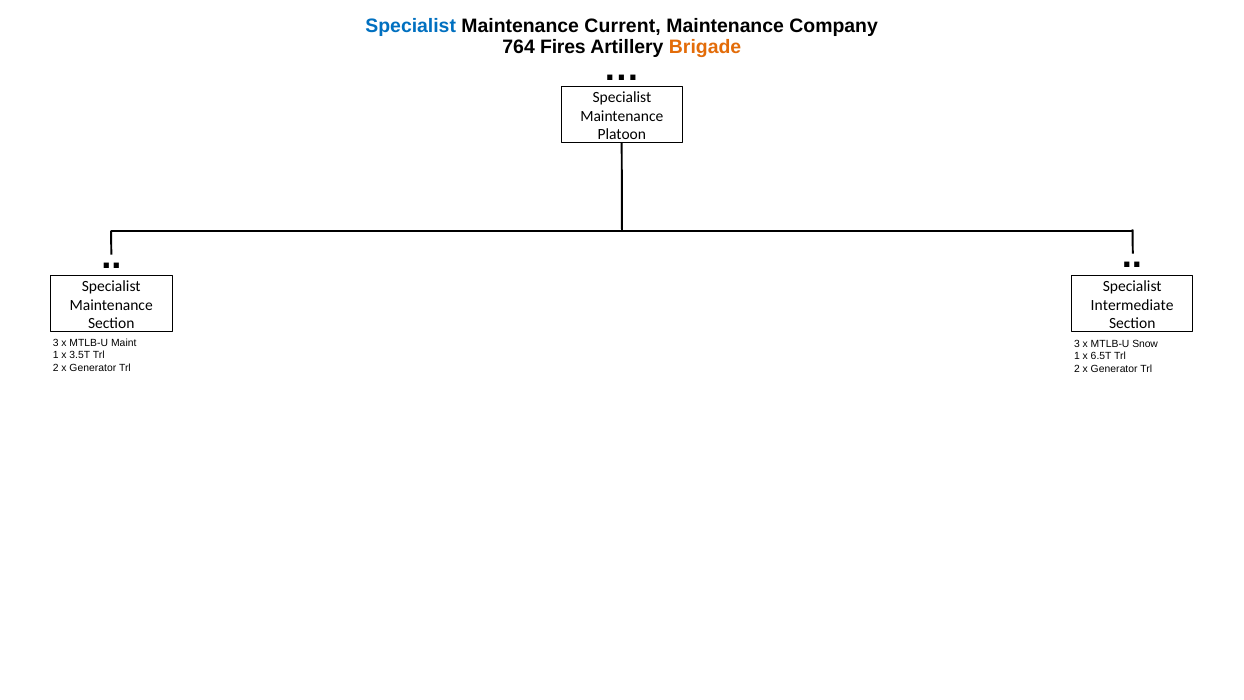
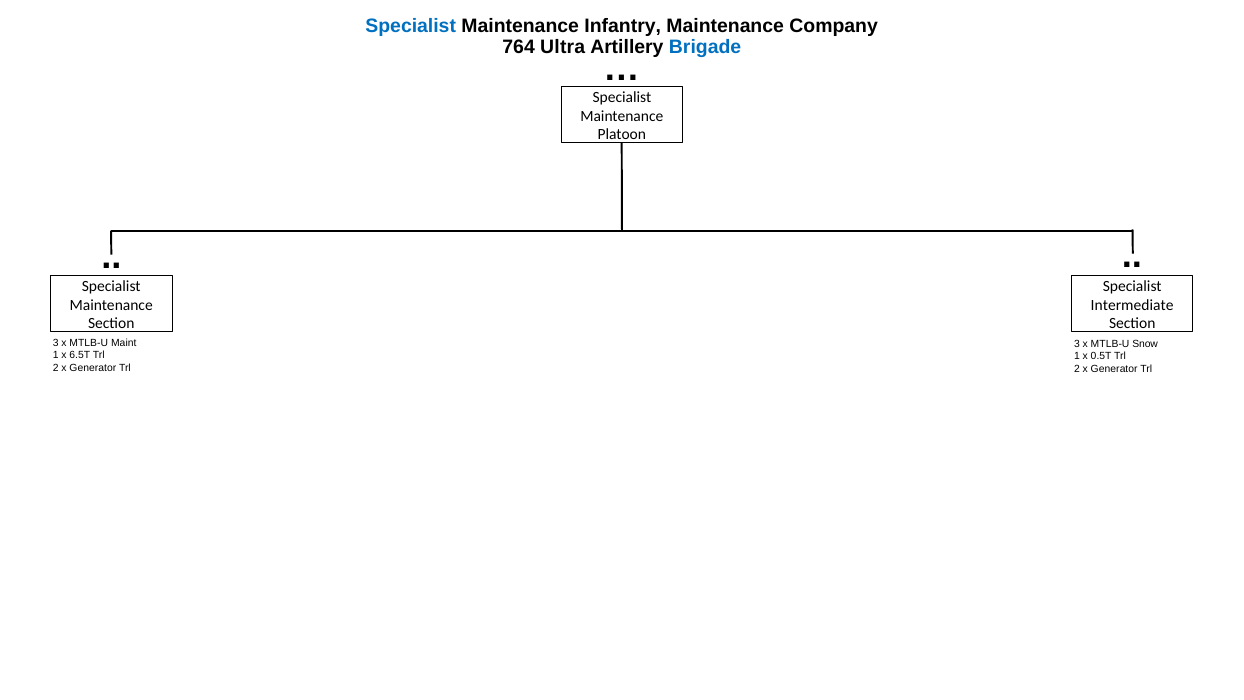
Current: Current -> Infantry (623, 26)
Fires: Fires -> Ultra (563, 47)
Brigade colour: orange -> blue (705, 47)
3.5T: 3.5T -> 6.5T (80, 355)
6.5T: 6.5T -> 0.5T (1101, 356)
